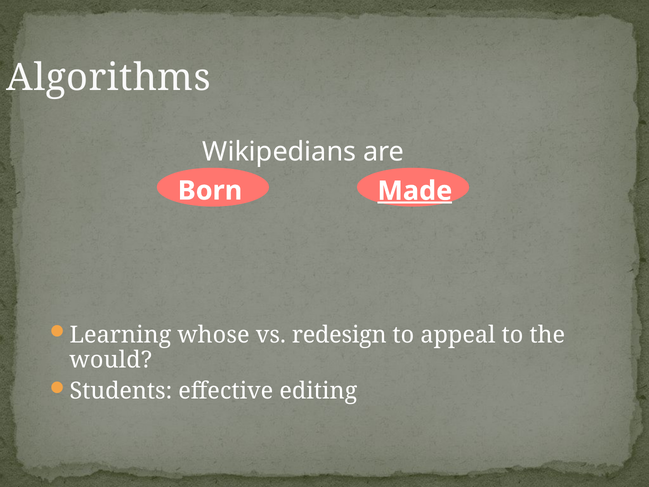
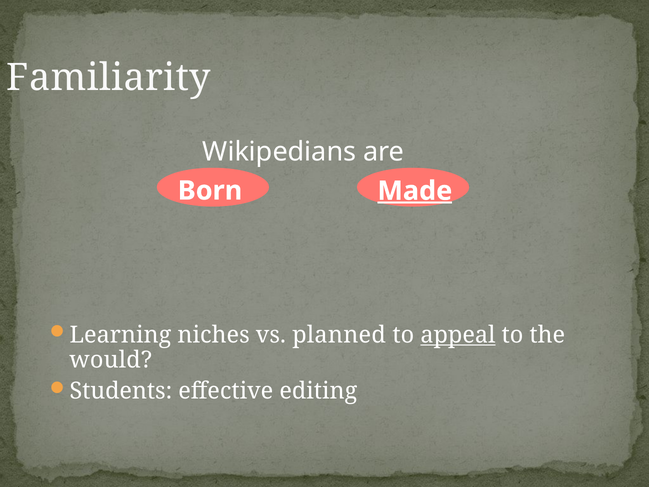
Algorithms: Algorithms -> Familiarity (109, 78)
whose: whose -> niches (214, 335)
redesign: redesign -> planned (339, 335)
appeal underline: none -> present (458, 335)
